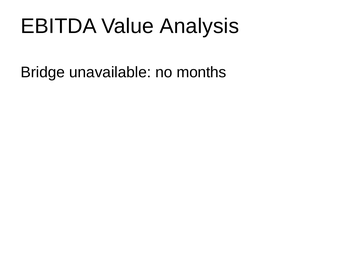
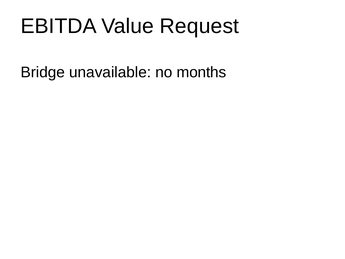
Analysis: Analysis -> Request (199, 26)
